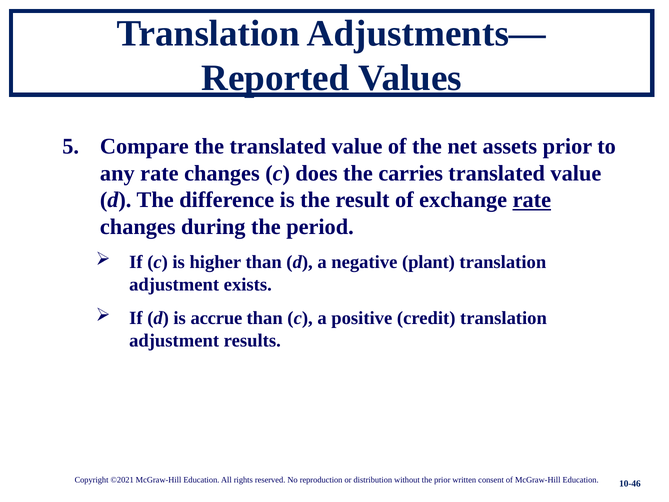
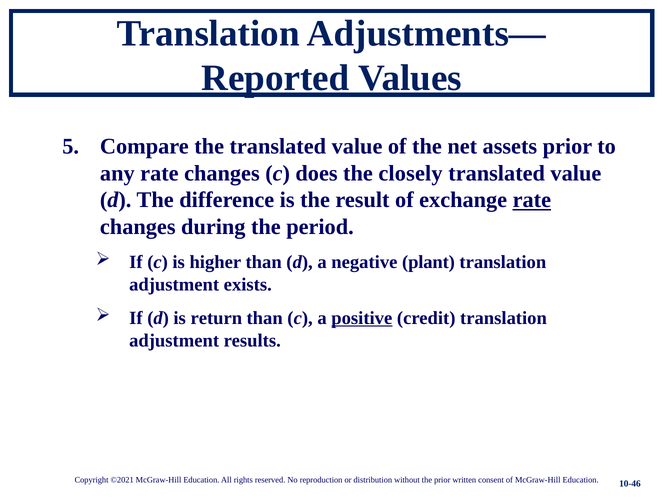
carries: carries -> closely (411, 173)
accrue: accrue -> return (216, 318)
positive underline: none -> present (362, 318)
